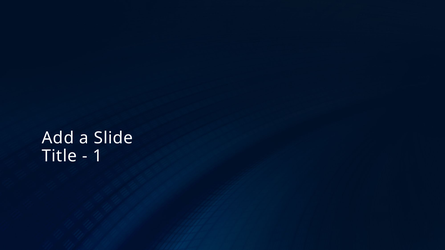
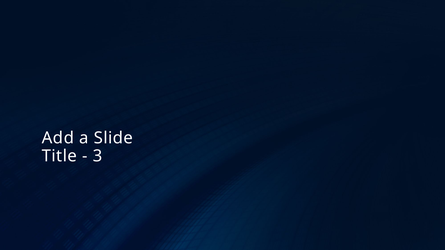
1: 1 -> 3 (98, 156)
